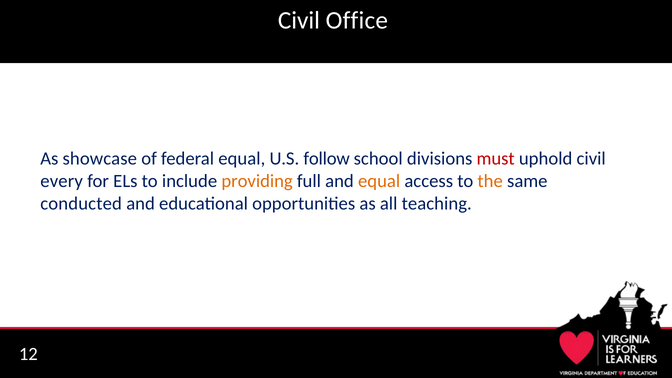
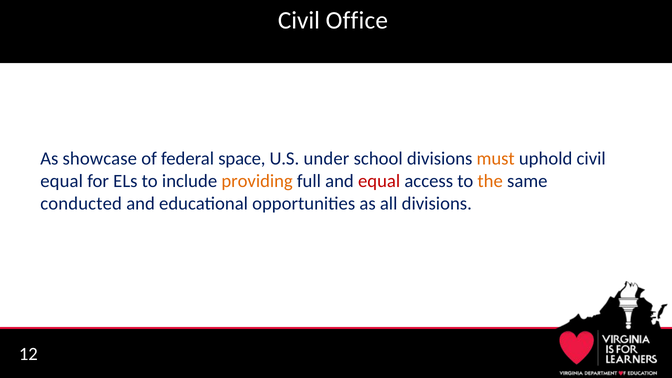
federal equal: equal -> space (242, 159)
follow: follow -> under (326, 159)
must colour: red -> orange (496, 159)
every: every -> equal (62, 181)
equal colour: orange -> red (379, 181)
all teaching: teaching -> divisions (437, 204)
